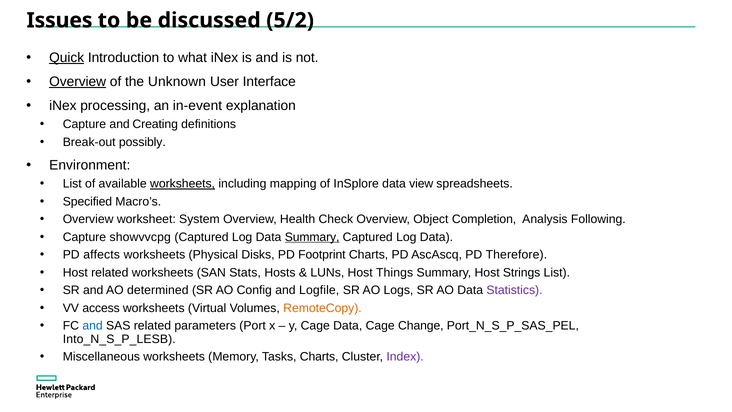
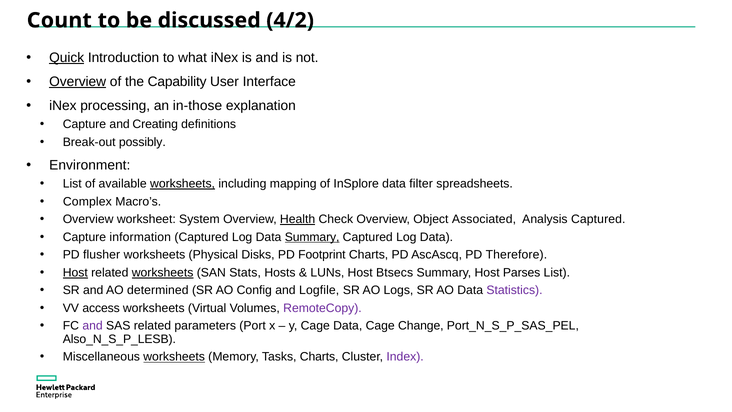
Issues: Issues -> Count (59, 20)
5/2: 5/2 -> 4/2 (290, 20)
Unknown: Unknown -> Capability (177, 82)
in-event: in-event -> in-those (198, 106)
view: view -> filter (421, 184)
Specified: Specified -> Complex (87, 201)
Health underline: none -> present (298, 219)
Completion: Completion -> Associated (484, 219)
Analysis Following: Following -> Captured (598, 219)
showvvcpg: showvvcpg -> information (140, 237)
affects: affects -> flusher (102, 255)
Host underline: none -> present (75, 272)
worksheets underline: none -> present (163, 272)
Things: Things -> Btsecs (395, 272)
Strings: Strings -> Parses (522, 272)
RemoteCopy colour: orange -> purple (322, 308)
and colour: blue -> purple (93, 326)
Into_N_S_P_LESB: Into_N_S_P_LESB -> Also_N_S_P_LESB (119, 339)
worksheets underline: none -> present (174, 357)
